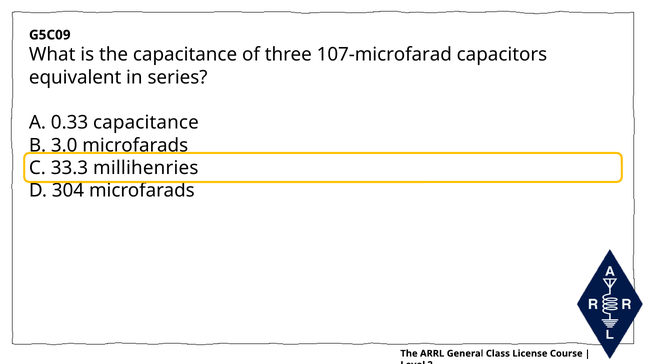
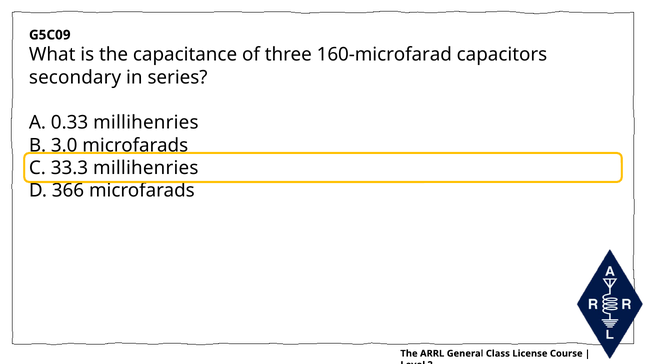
107-microfarad: 107-microfarad -> 160-microfarad (384, 55)
equivalent: equivalent -> secondary (75, 77)
0.33 capacitance: capacitance -> millihenries (146, 123)
304: 304 -> 366 (68, 190)
